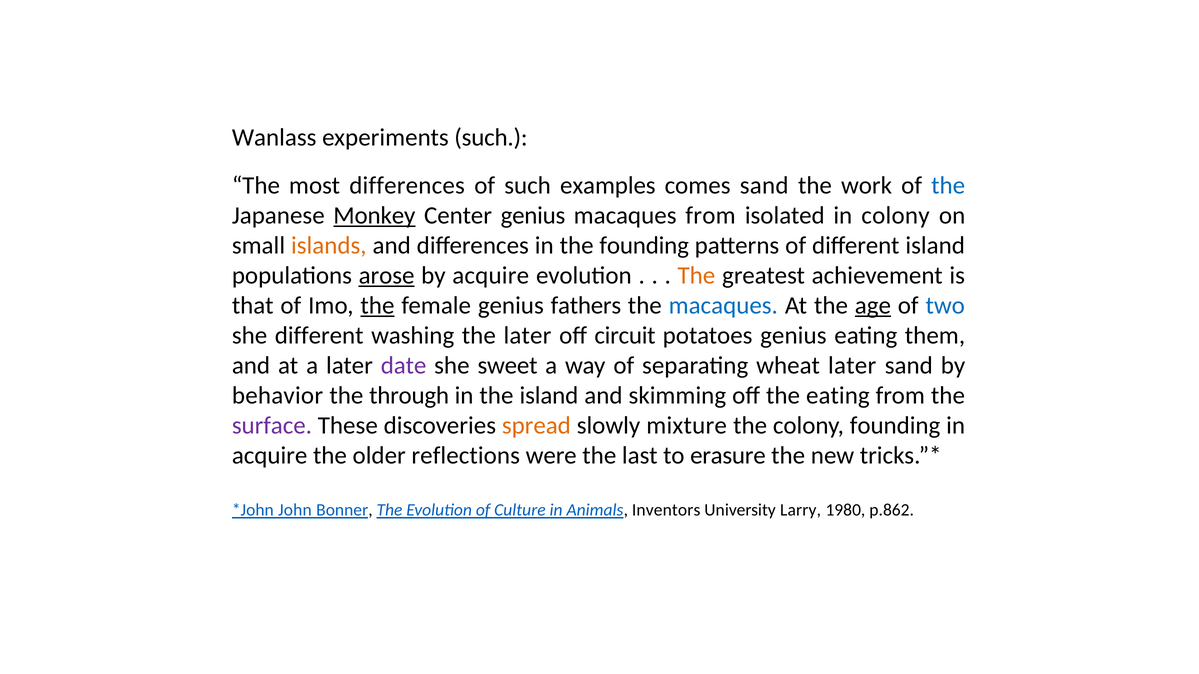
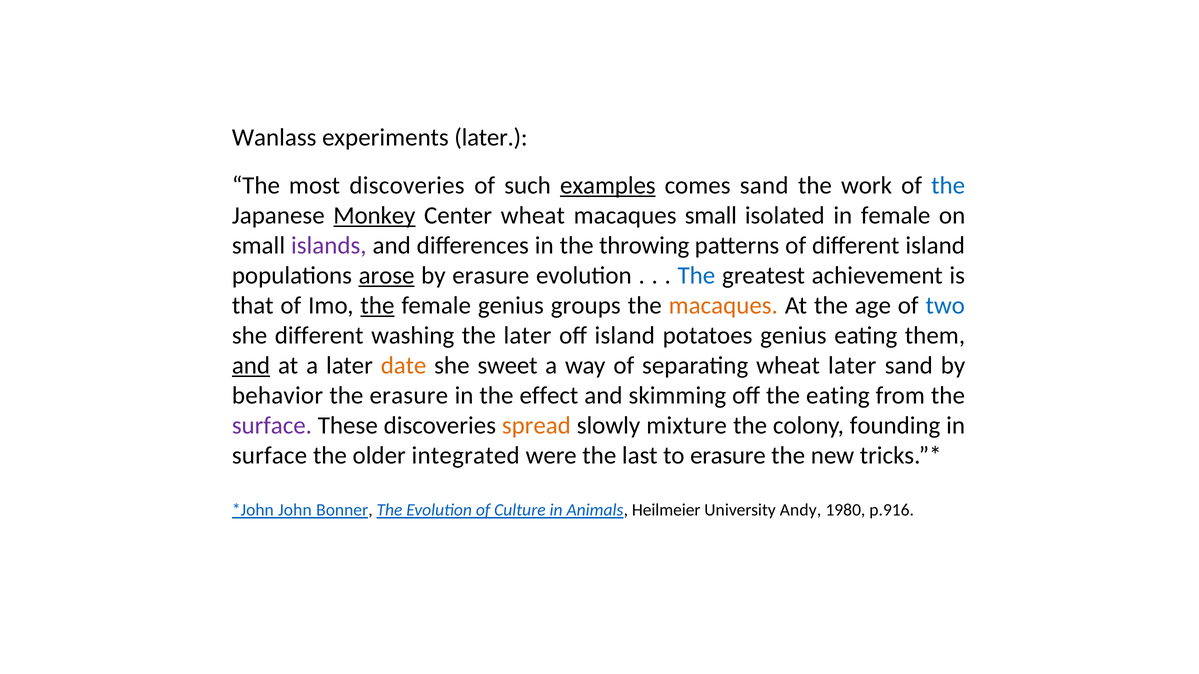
experiments such: such -> later (491, 138)
most differences: differences -> discoveries (407, 186)
examples underline: none -> present (608, 186)
Center genius: genius -> wheat (533, 216)
macaques from: from -> small (711, 216)
in colony: colony -> female (896, 216)
islands colour: orange -> purple (329, 246)
the founding: founding -> throwing (644, 246)
by acquire: acquire -> erasure (491, 276)
The colour: orange -> blue (696, 276)
fathers: fathers -> groups (586, 306)
macaques colour: blue -> orange (723, 306)
age underline: present -> none (873, 306)
off circuit: circuit -> island (625, 336)
and underline: none -> present (251, 366)
date colour: purple -> orange (404, 366)
the through: through -> erasure (409, 396)
the island: island -> effect (549, 396)
acquire: acquire -> surface (270, 456)
reflections: reflections -> integrated (466, 456)
Inventors: Inventors -> Heilmeier (666, 511)
Larry: Larry -> Andy (801, 511)
p.862: p.862 -> p.916 (892, 511)
